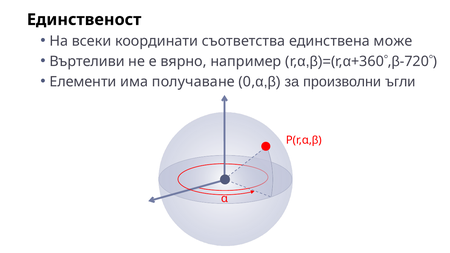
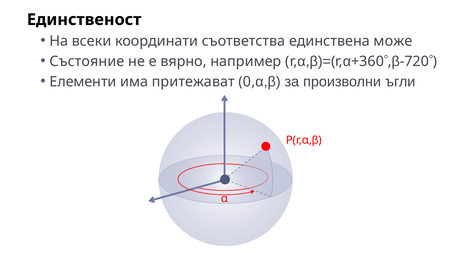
Въртеливи: Въртеливи -> Състояние (87, 61)
получаване: получаване -> притежават (193, 82)
